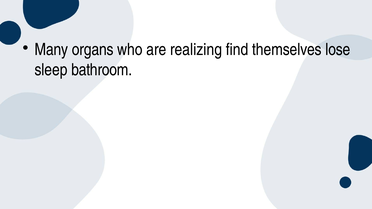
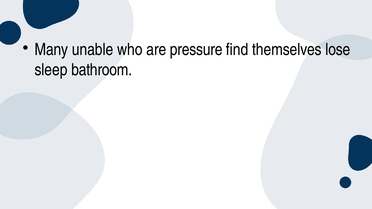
organs: organs -> unable (93, 50)
realizing: realizing -> pressure (196, 50)
